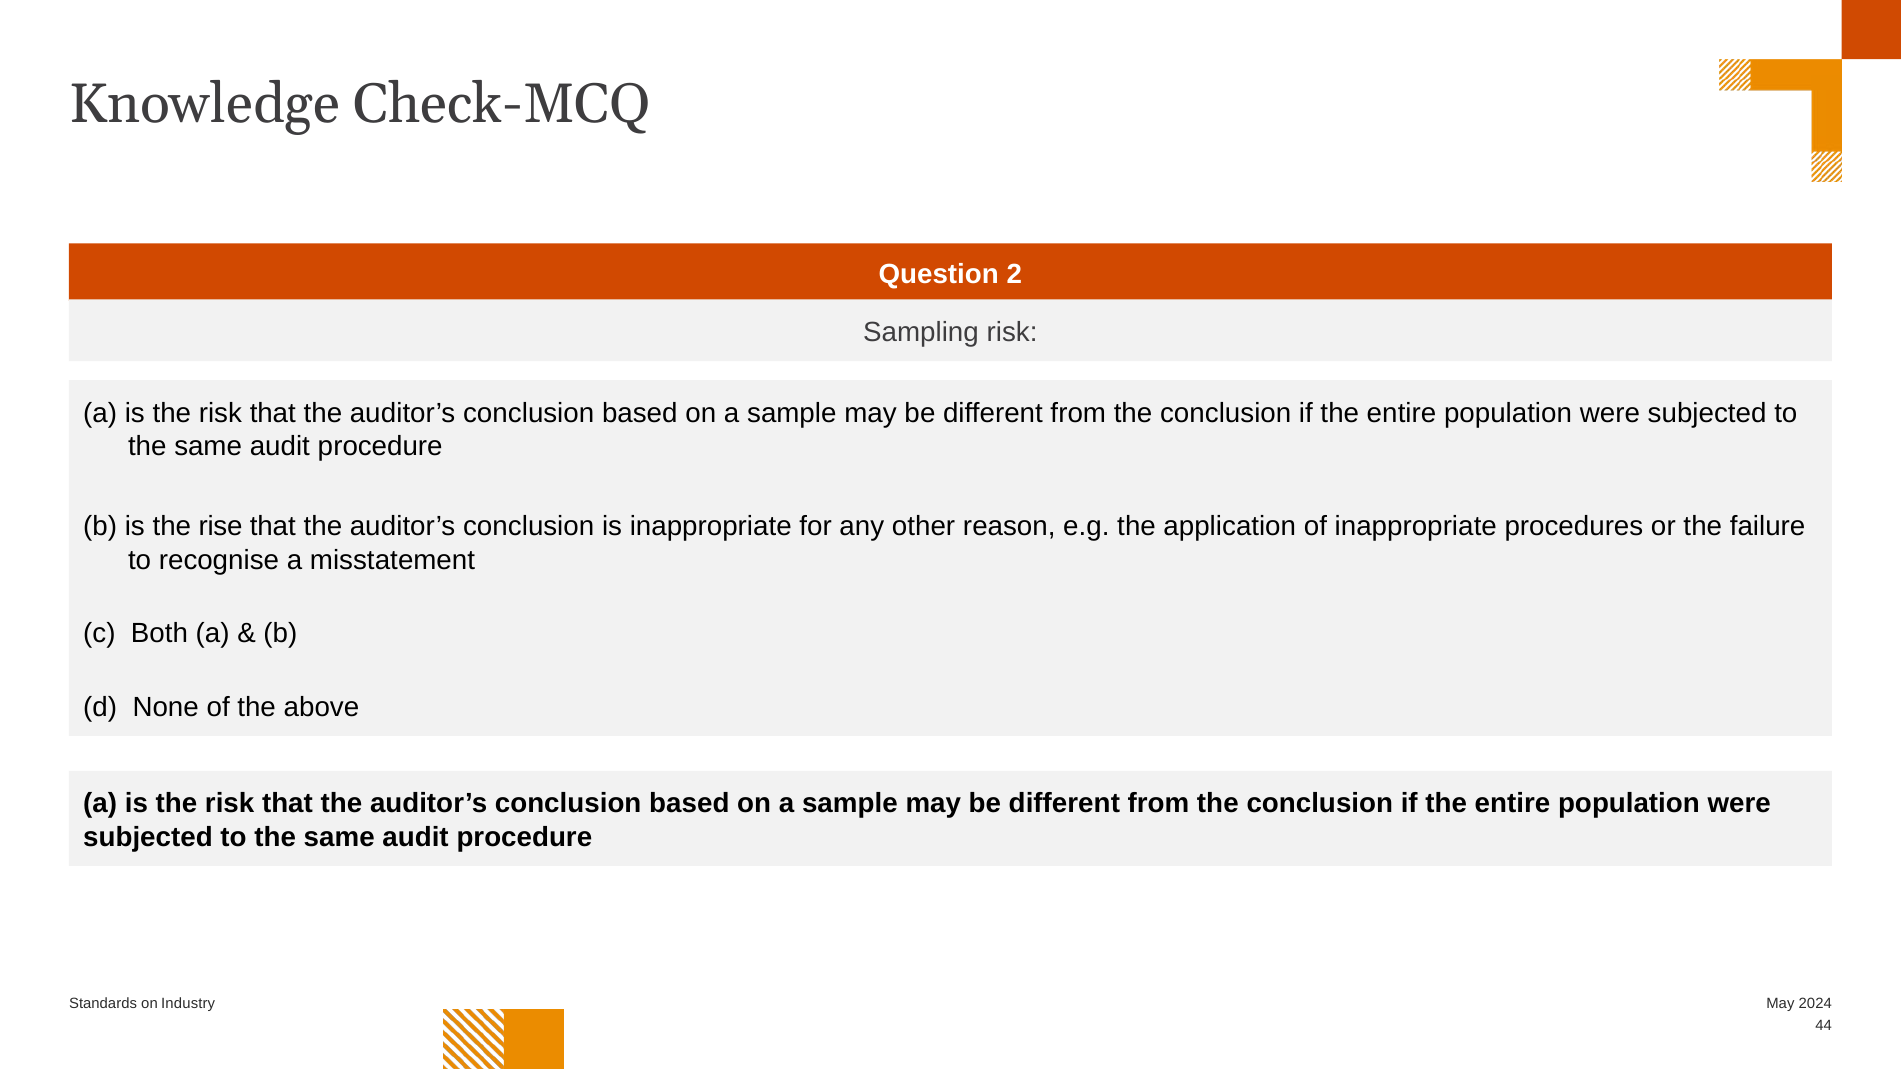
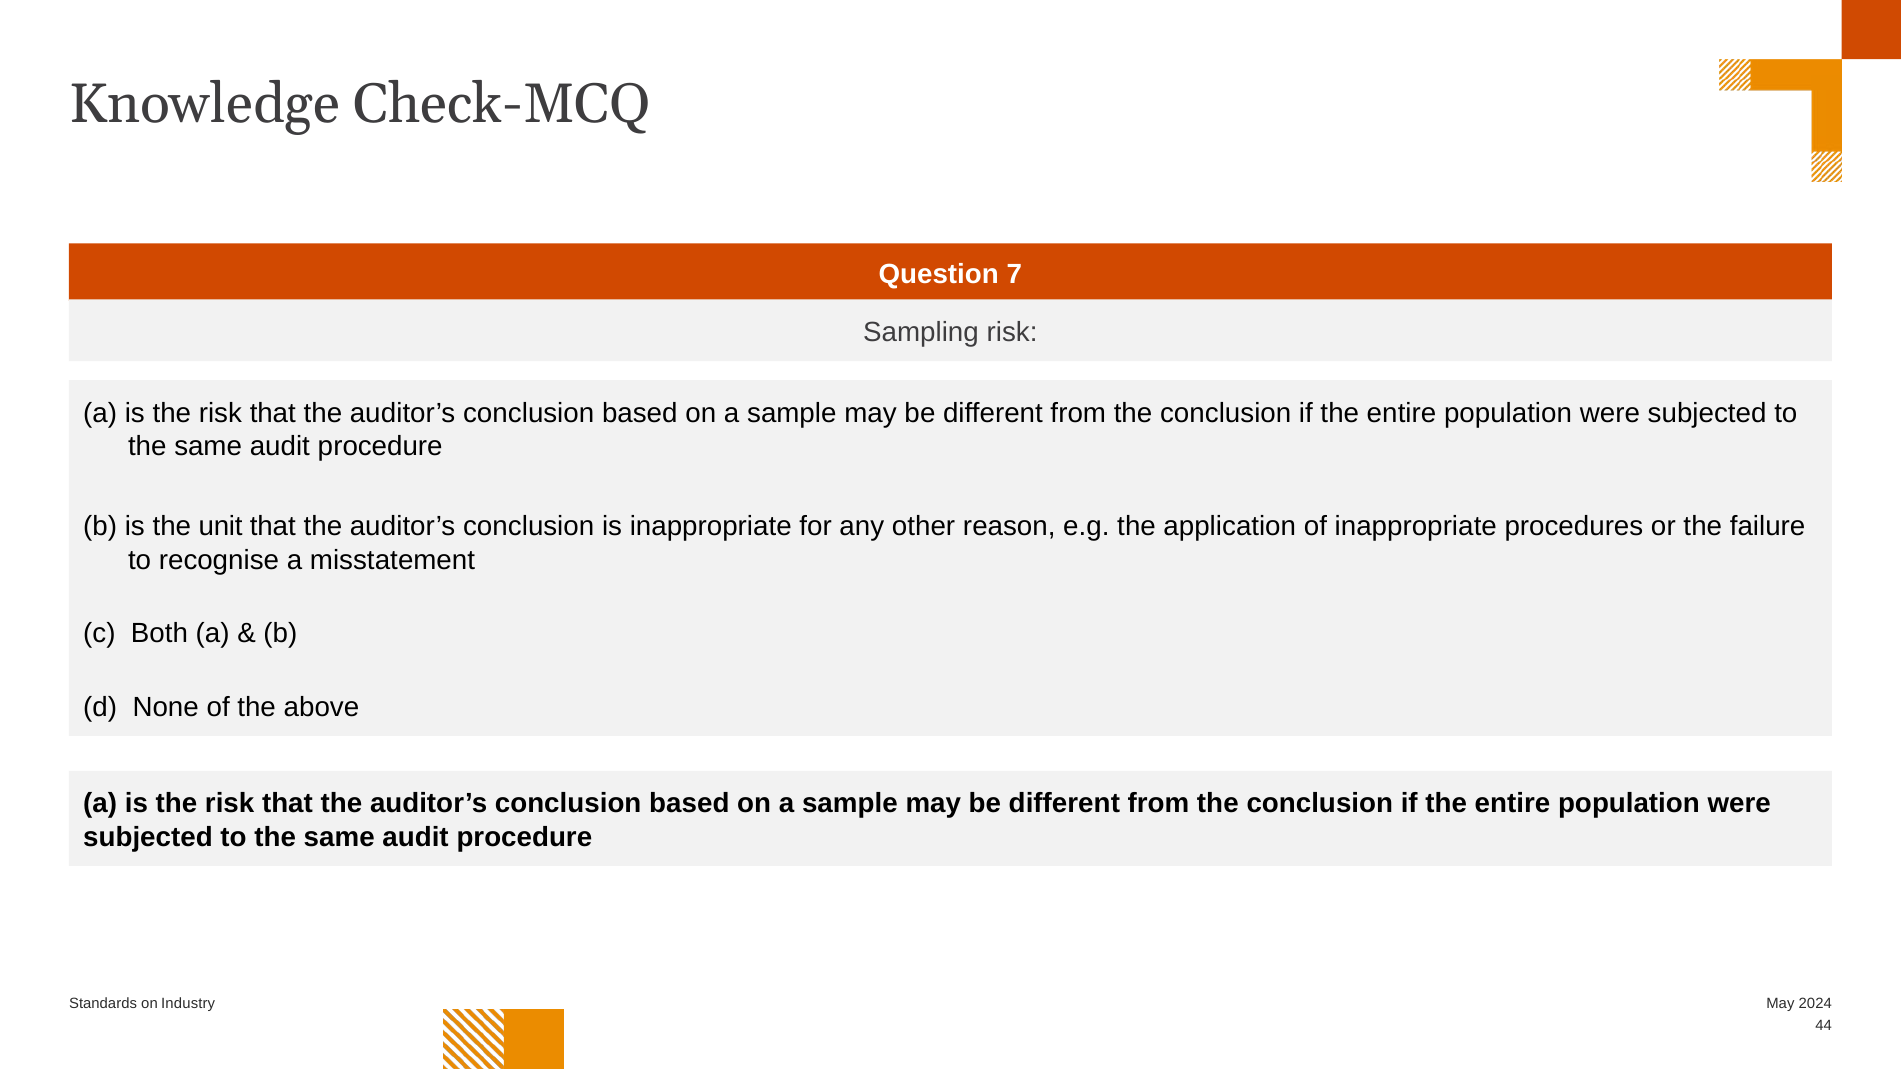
2: 2 -> 7 (1014, 274)
rise: rise -> unit (221, 527)
